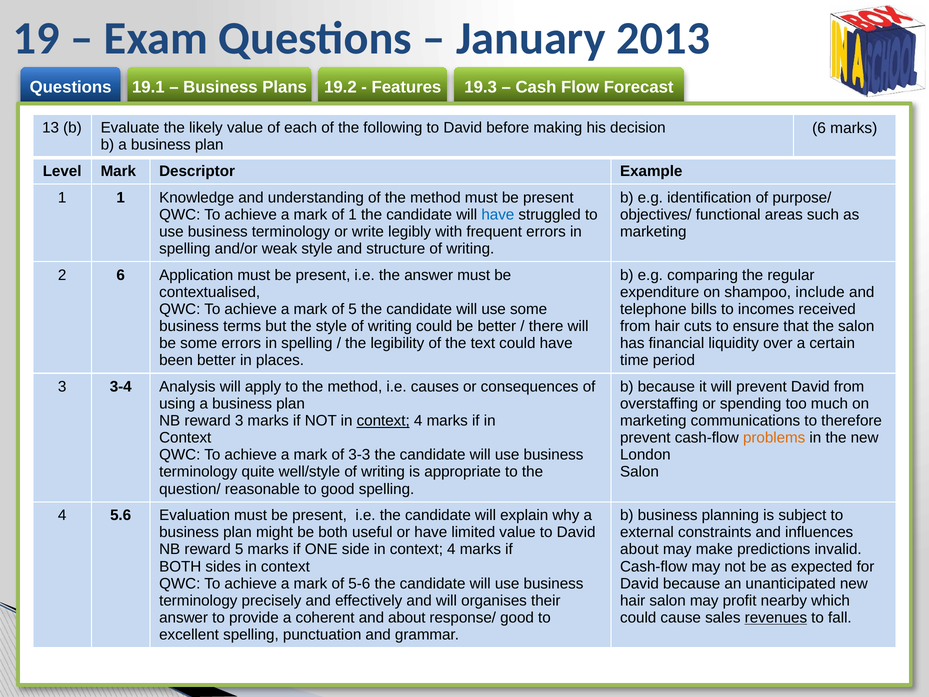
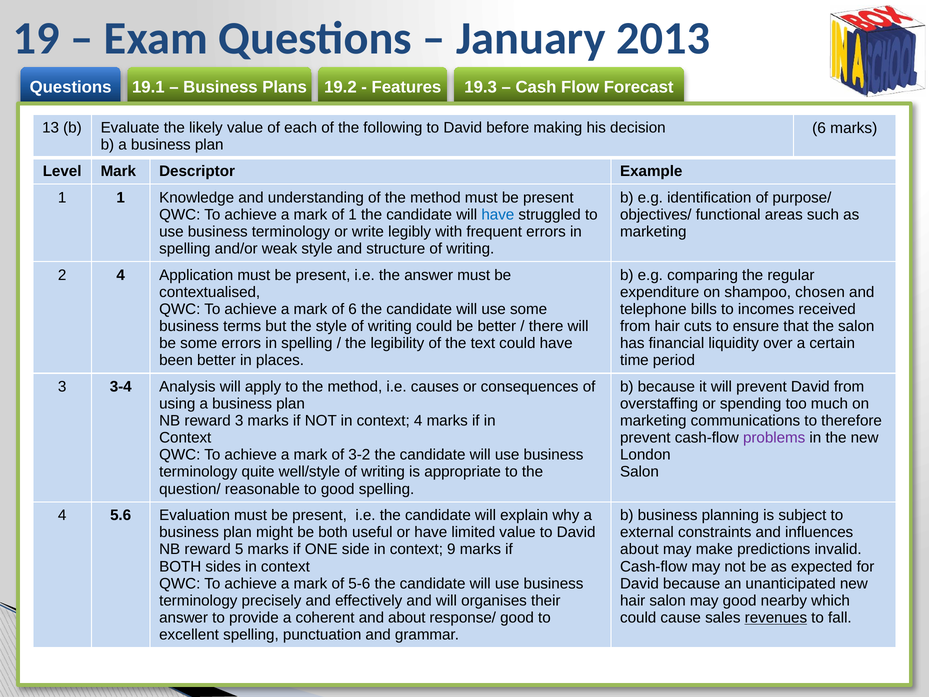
2 6: 6 -> 4 (121, 275)
include: include -> chosen (820, 292)
of 5: 5 -> 6 (353, 309)
context underline: present -> none (383, 421)
problems colour: orange -> purple (774, 438)
3-3: 3-3 -> 3-2 (359, 455)
side in context 4: 4 -> 9 (451, 549)
may profit: profit -> good (740, 600)
